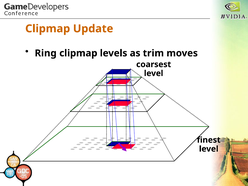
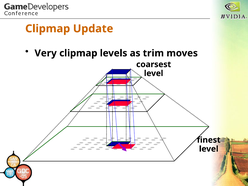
Ring: Ring -> Very (46, 53)
